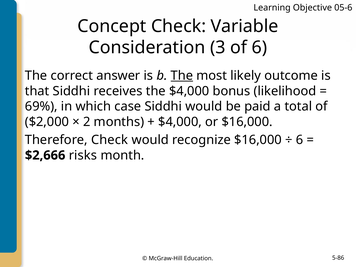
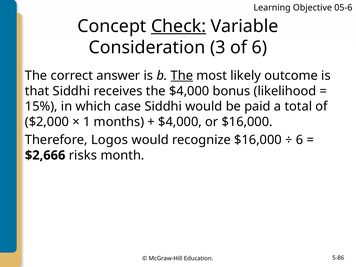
Check underline: none -> present (179, 26)
69%: 69% -> 15% (41, 106)
2: 2 -> 1 (87, 122)
Therefore Check: Check -> Logos (110, 140)
